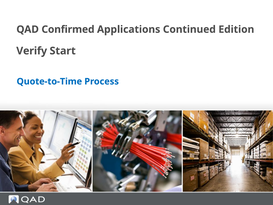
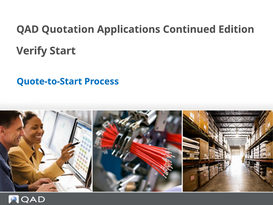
Confirmed: Confirmed -> Quotation (68, 29)
Quote-to-Time: Quote-to-Time -> Quote-to-Start (49, 81)
